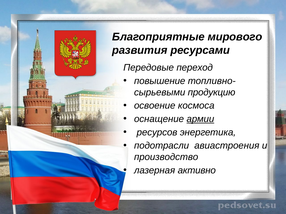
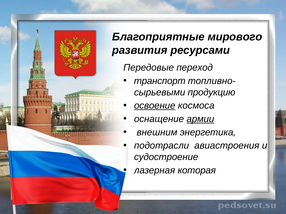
повышение: повышение -> транспорт (160, 81)
освоение underline: none -> present (155, 106)
ресурсов: ресурсов -> внешним (157, 133)
производство: производство -> судостроение (166, 157)
активно: активно -> которая (197, 171)
